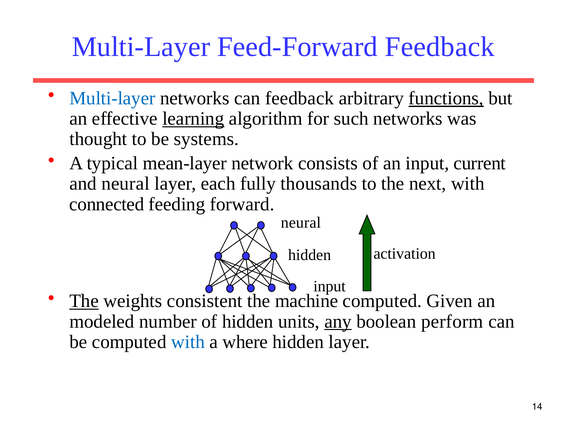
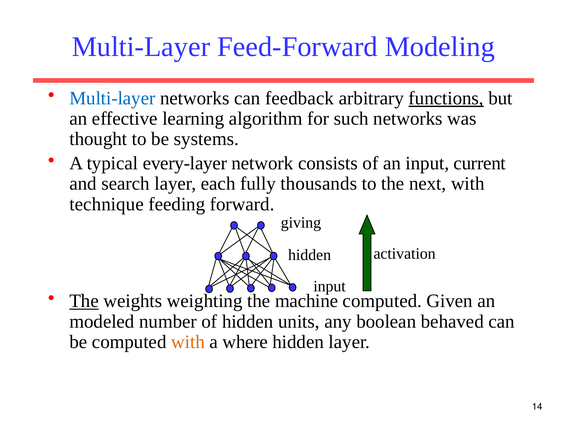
Feed-Forward Feedback: Feedback -> Modeling (440, 47)
learning underline: present -> none (193, 118)
mean-layer: mean-layer -> every-layer (185, 163)
and neural: neural -> search (126, 183)
connected: connected -> technique (107, 204)
neural: neural -> giving (301, 222)
consistent: consistent -> weighting (205, 300)
any underline: present -> none (338, 321)
perform: perform -> behaved (452, 321)
with colour: blue -> orange (188, 341)
